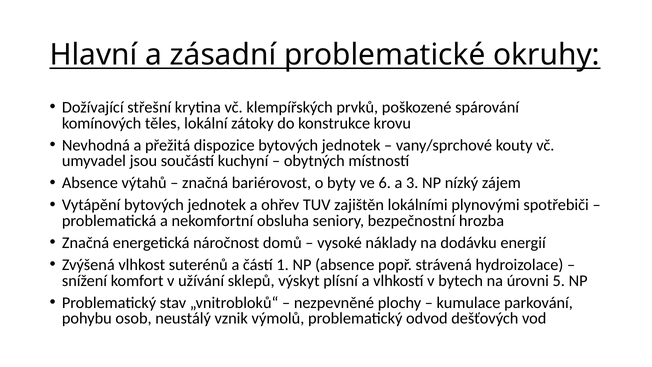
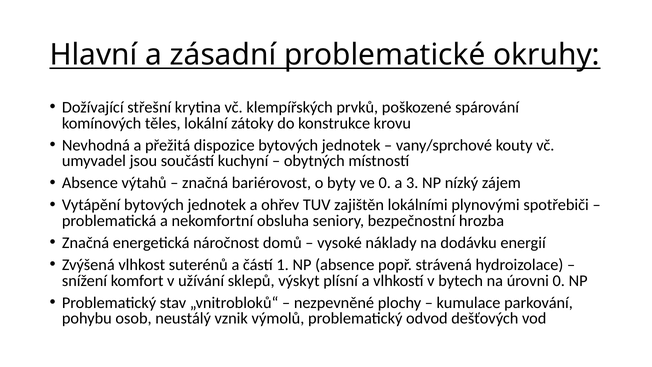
ve 6: 6 -> 0 (385, 183)
úrovni 5: 5 -> 0 (559, 280)
